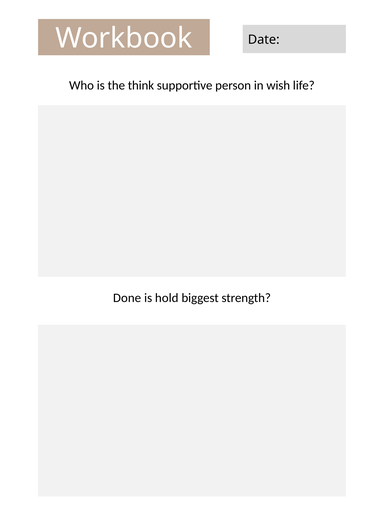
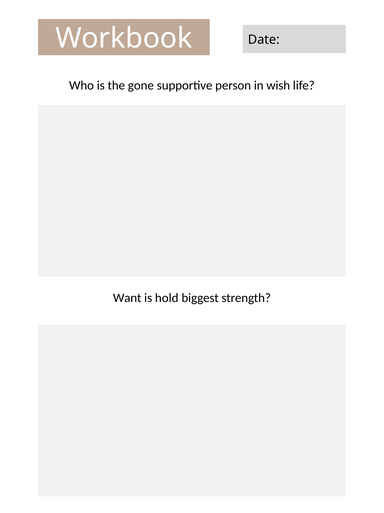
think: think -> gone (141, 85)
Done: Done -> Want (127, 297)
